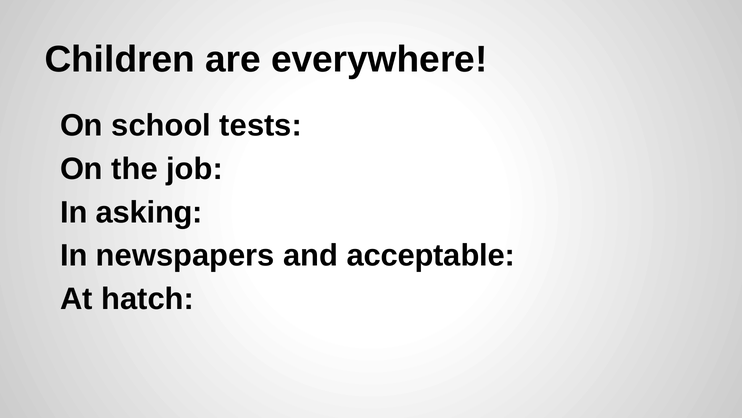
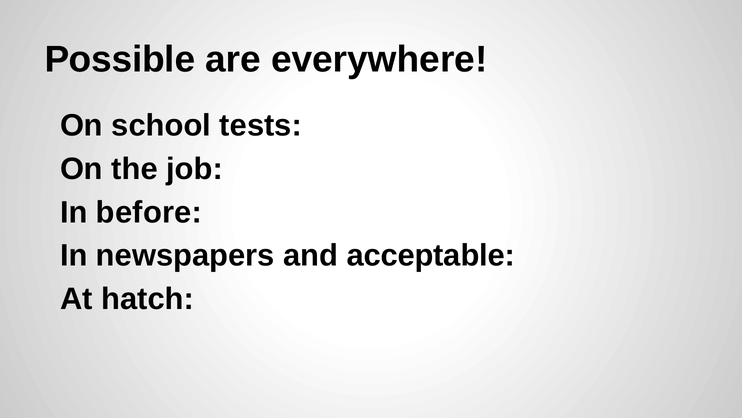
Children: Children -> Possible (120, 59)
asking: asking -> before (149, 212)
